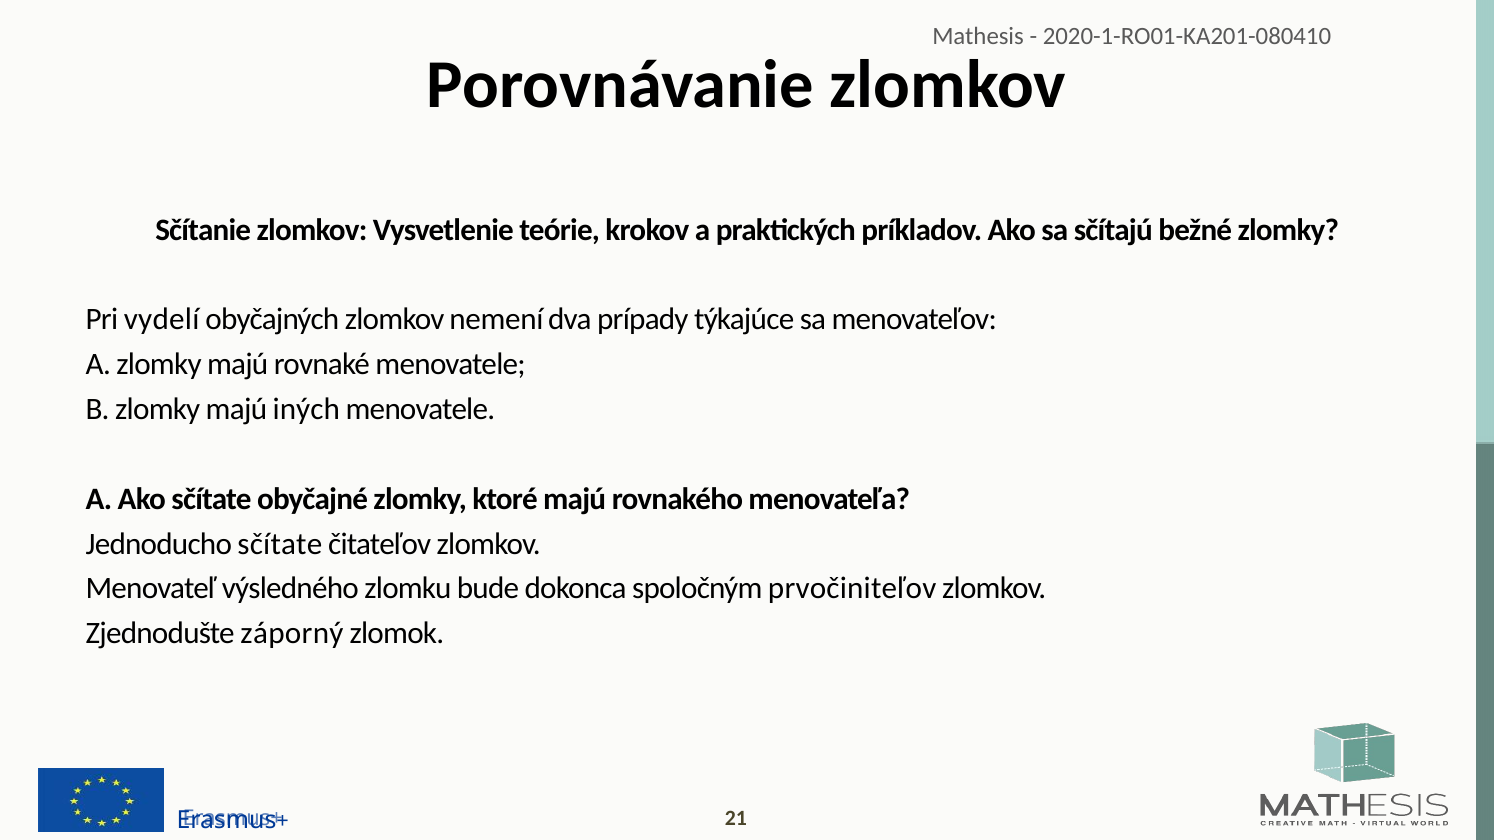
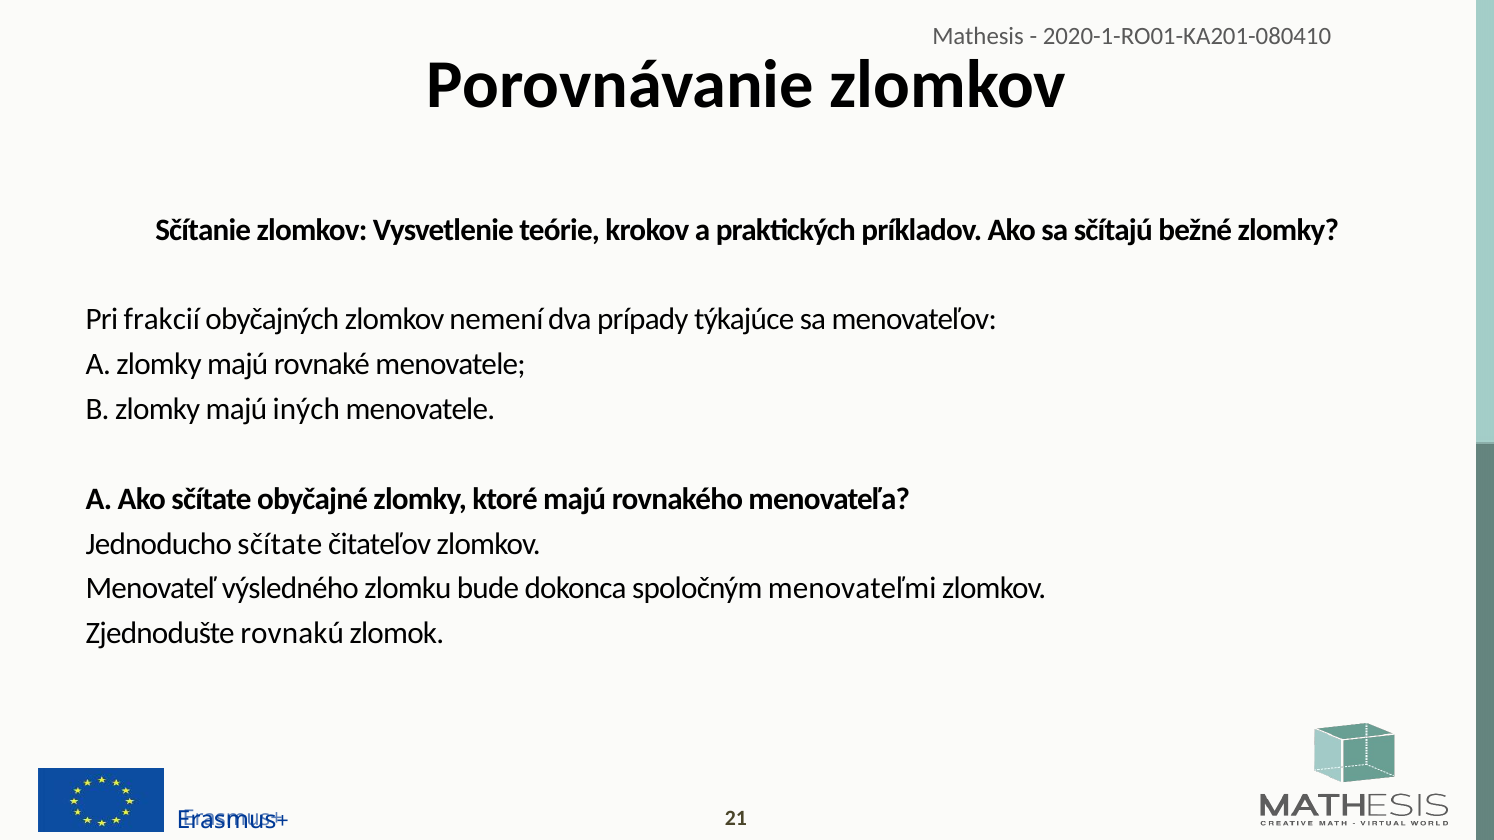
vydelí: vydelí -> frakcií (162, 320)
prvočiniteľov: prvočiniteľov -> menovateľmi (852, 589)
záporný: záporný -> rovnakú (292, 634)
